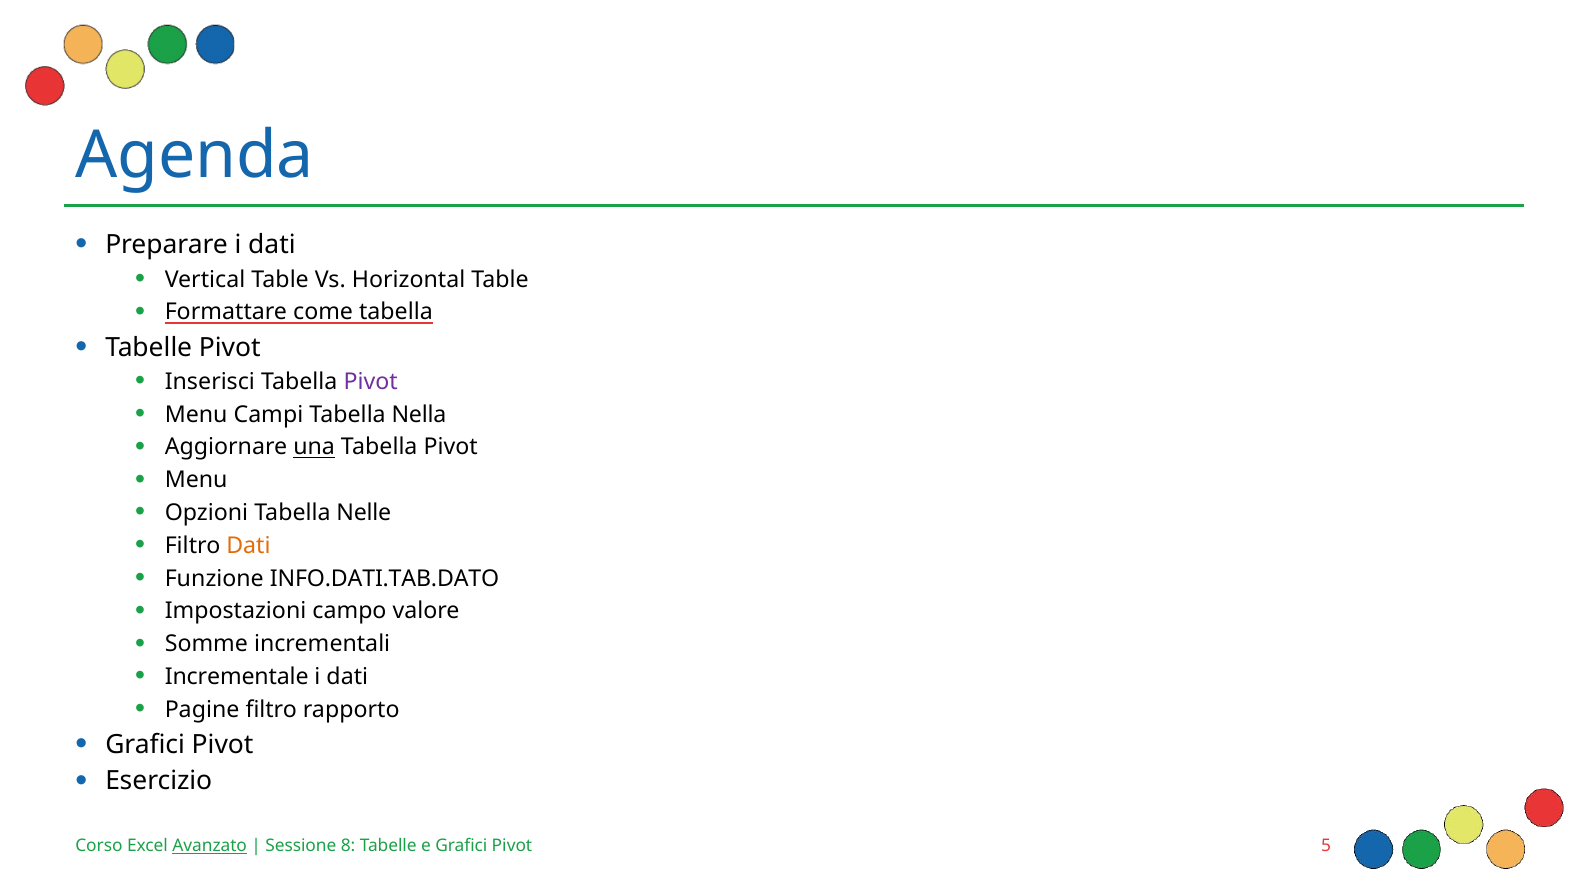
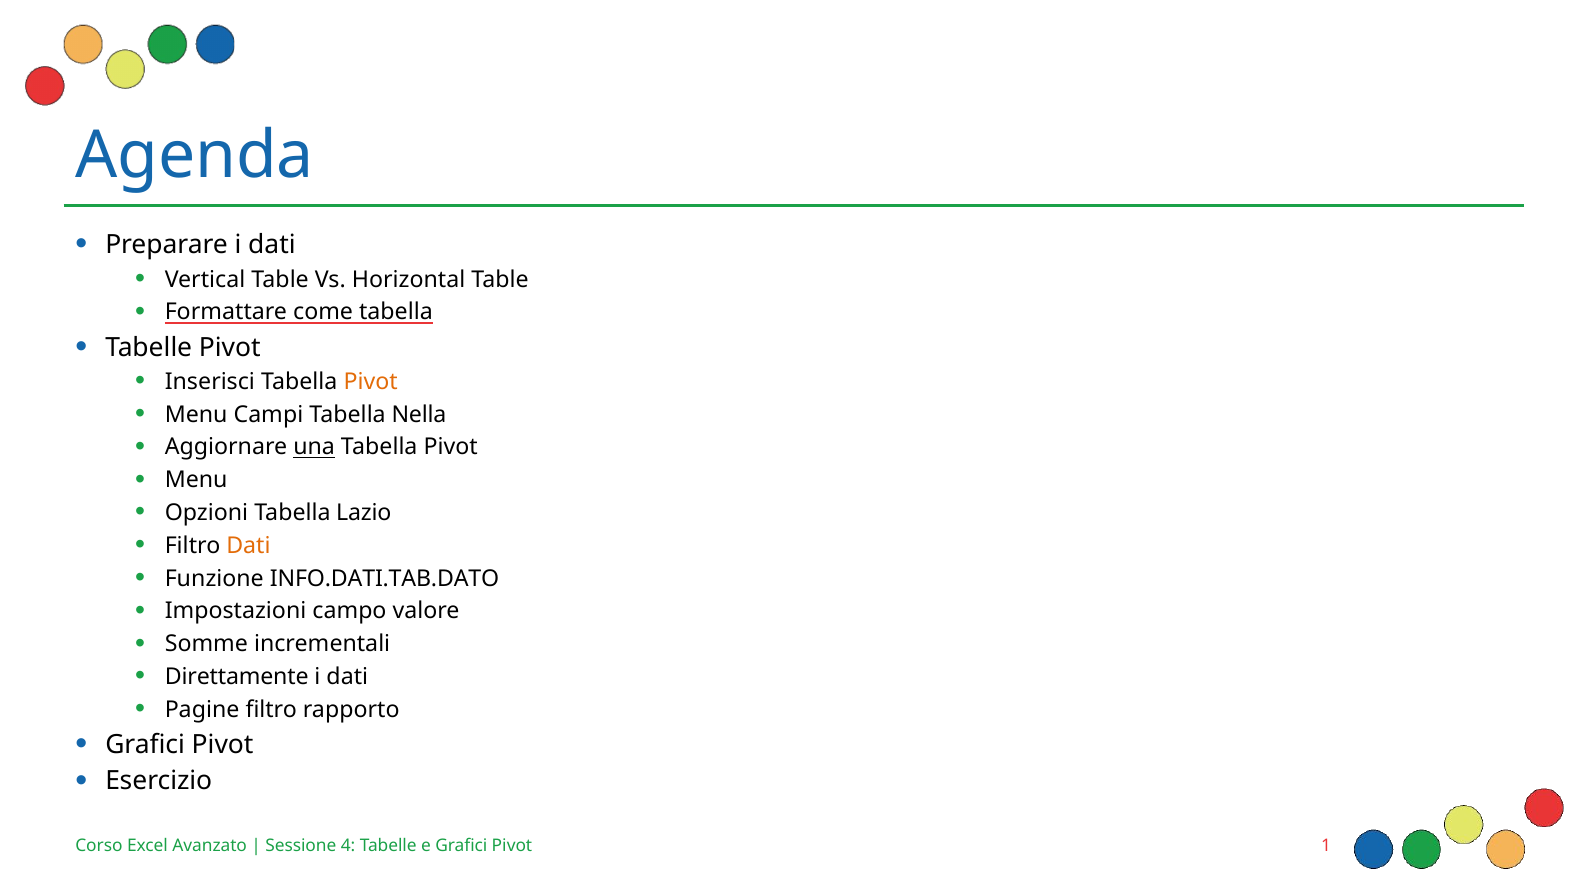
Pivot colour: purple -> orange (371, 382)
Nelle: Nelle -> Lazio (364, 513)
Incrementale: Incrementale -> Direttamente (237, 677)
Avanzato underline: present -> none (210, 846)
8: 8 -> 4 (348, 846)
5: 5 -> 1 (1326, 846)
